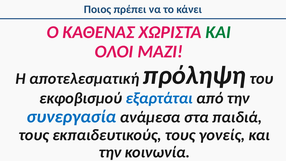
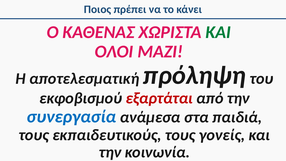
εξαρτάται colour: blue -> red (159, 98)
